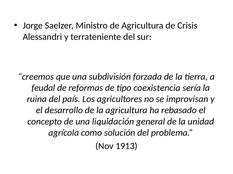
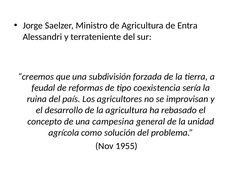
Crisis: Crisis -> Entra (187, 26)
liquidación: liquidación -> campesina (113, 122)
1913: 1913 -> 1955 (127, 147)
